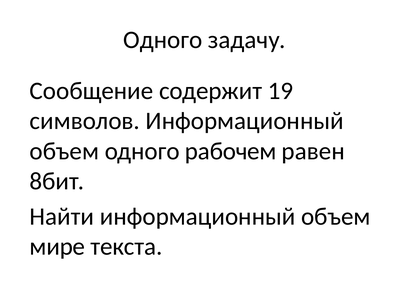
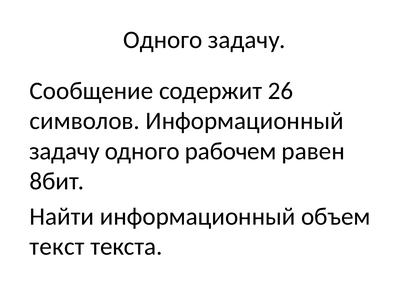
19: 19 -> 26 (281, 91)
объем: объем -> задачу (64, 151)
мире: мире -> текст (57, 247)
